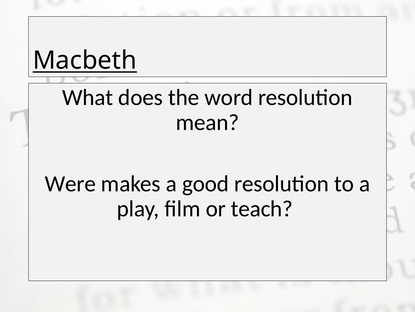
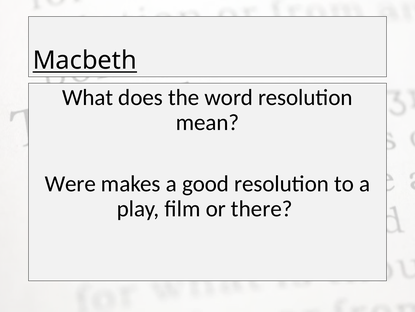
teach: teach -> there (262, 208)
